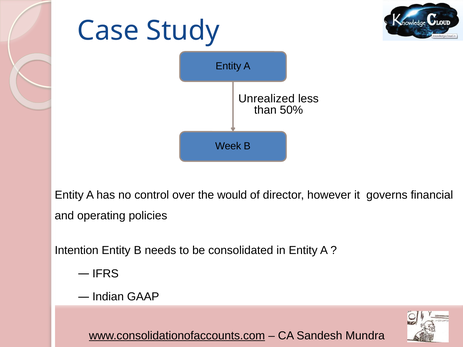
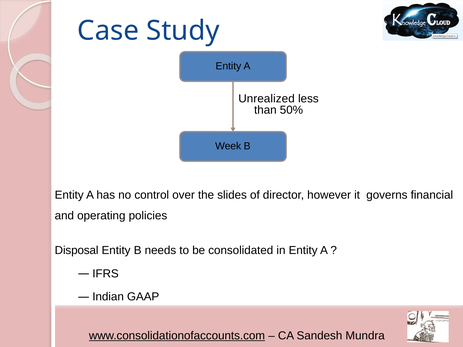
would: would -> slides (232, 195)
Intention: Intention -> Disposal (77, 251)
